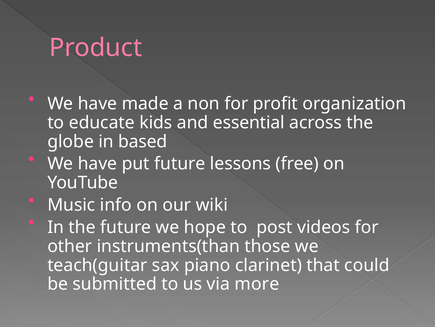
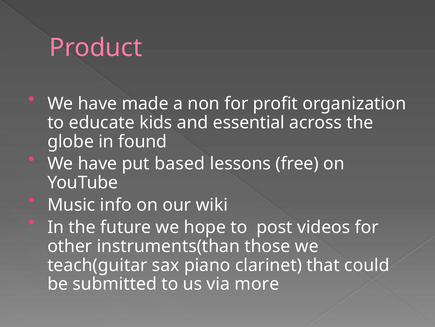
based: based -> found (143, 141)
put future: future -> based (180, 163)
